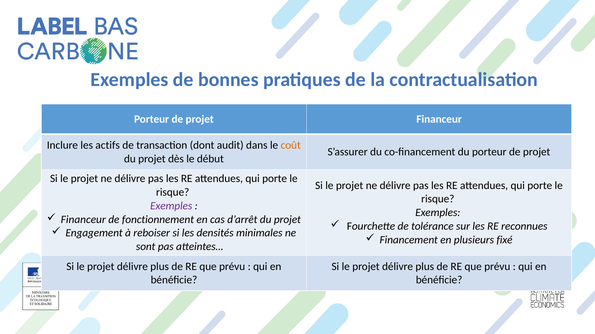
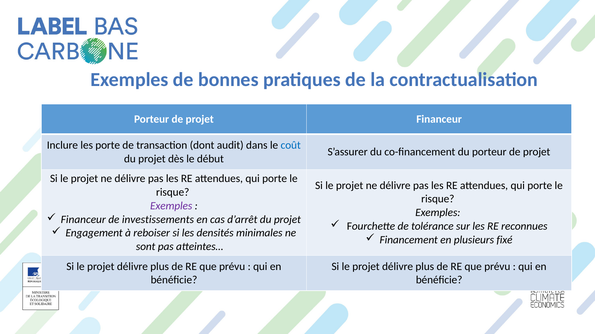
les actifs: actifs -> porte (108, 145)
coût colour: orange -> blue (291, 145)
fonctionnement: fonctionnement -> investissements (158, 220)
